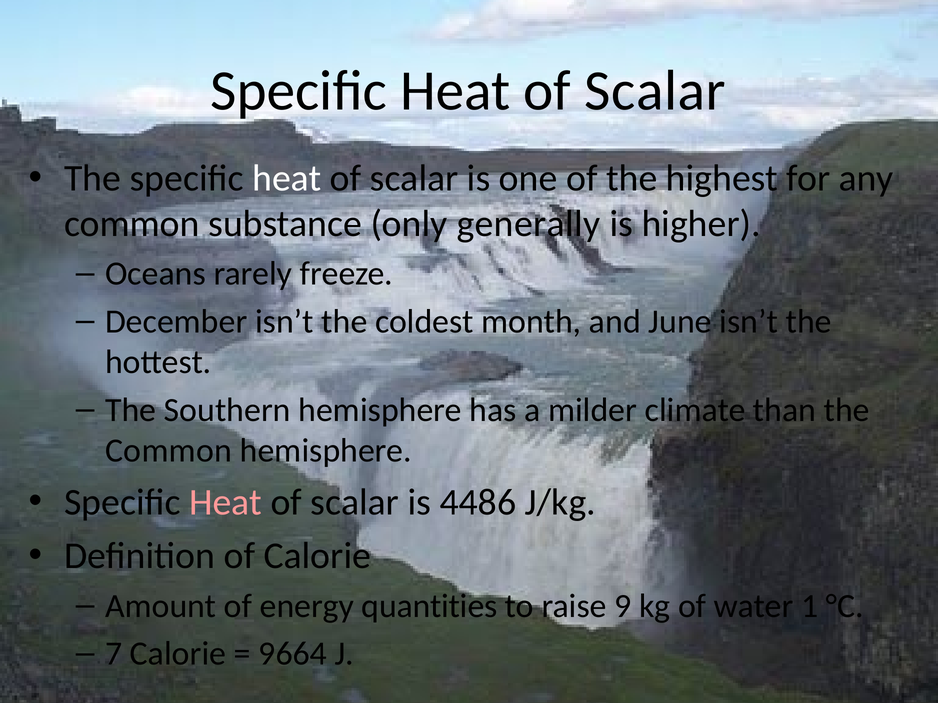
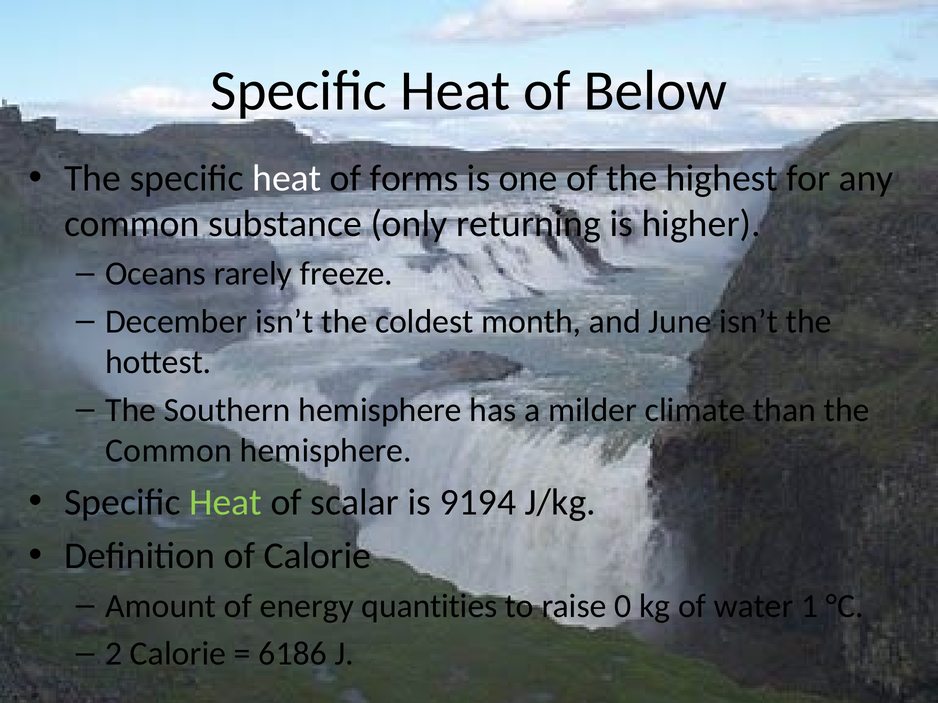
Scalar: Scalar -> Below (655, 91)
scalar: scalar -> forms (414, 179)
generally: generally -> returning (529, 224)
Heat colour: pink -> light green (226, 503)
4486: 4486 -> 9194 (478, 503)
9: 9 -> 0 (623, 606)
7: 7 -> 2 (114, 654)
9664: 9664 -> 6186 (293, 654)
